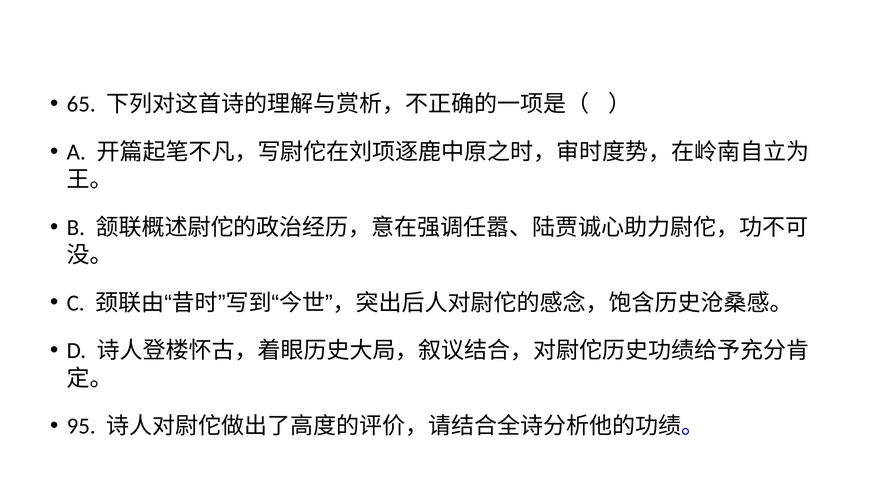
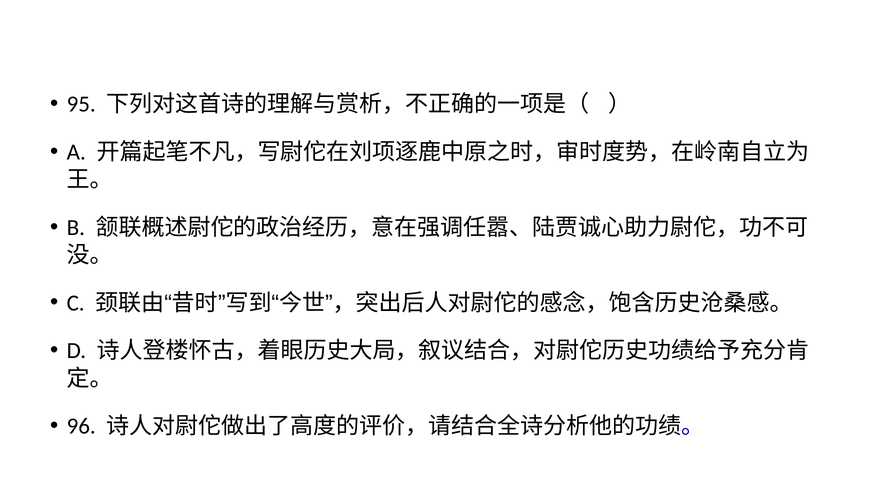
65: 65 -> 95 (81, 104)
95: 95 -> 96 (81, 427)
